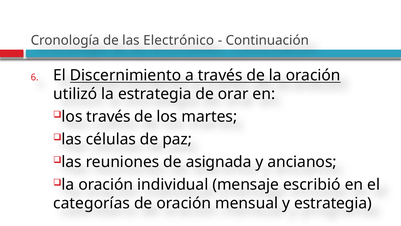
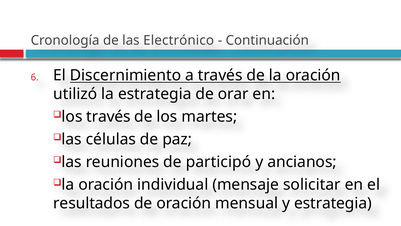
asignada: asignada -> participó (219, 162)
escribió: escribió -> solicitar (312, 184)
categorías: categorías -> resultados (92, 203)
